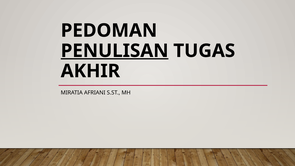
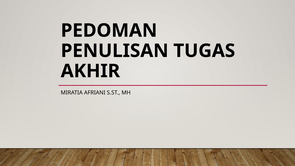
PENULISAN underline: present -> none (115, 51)
